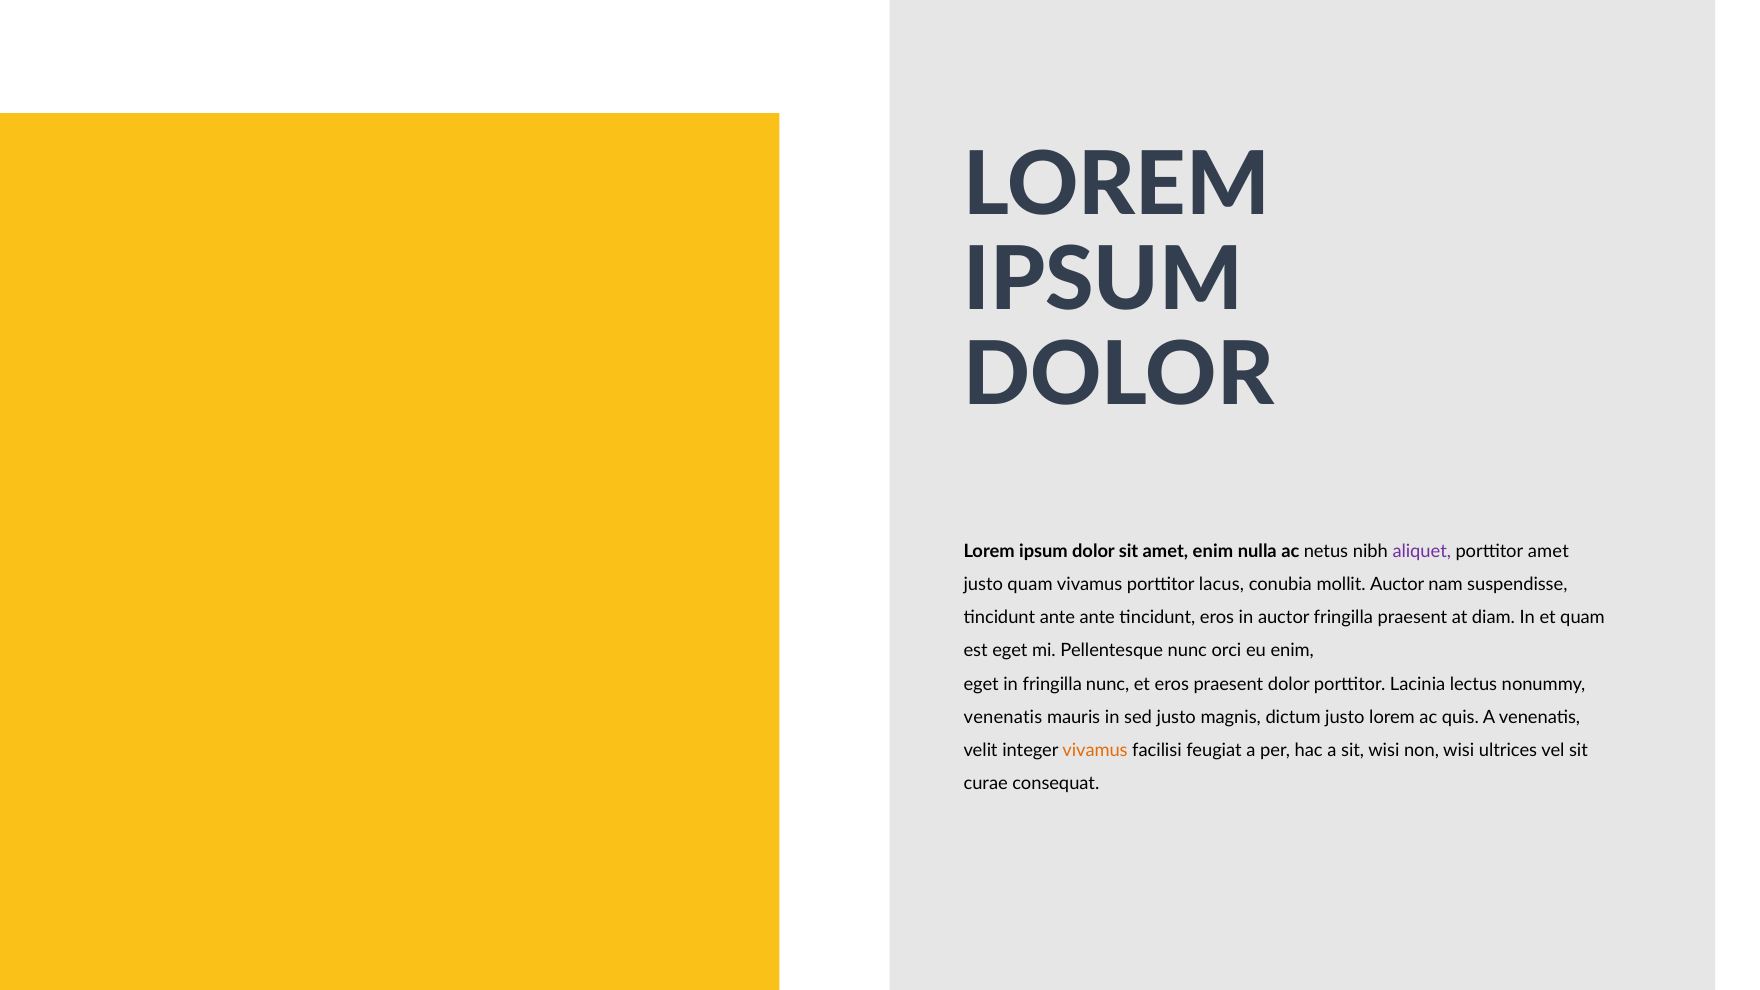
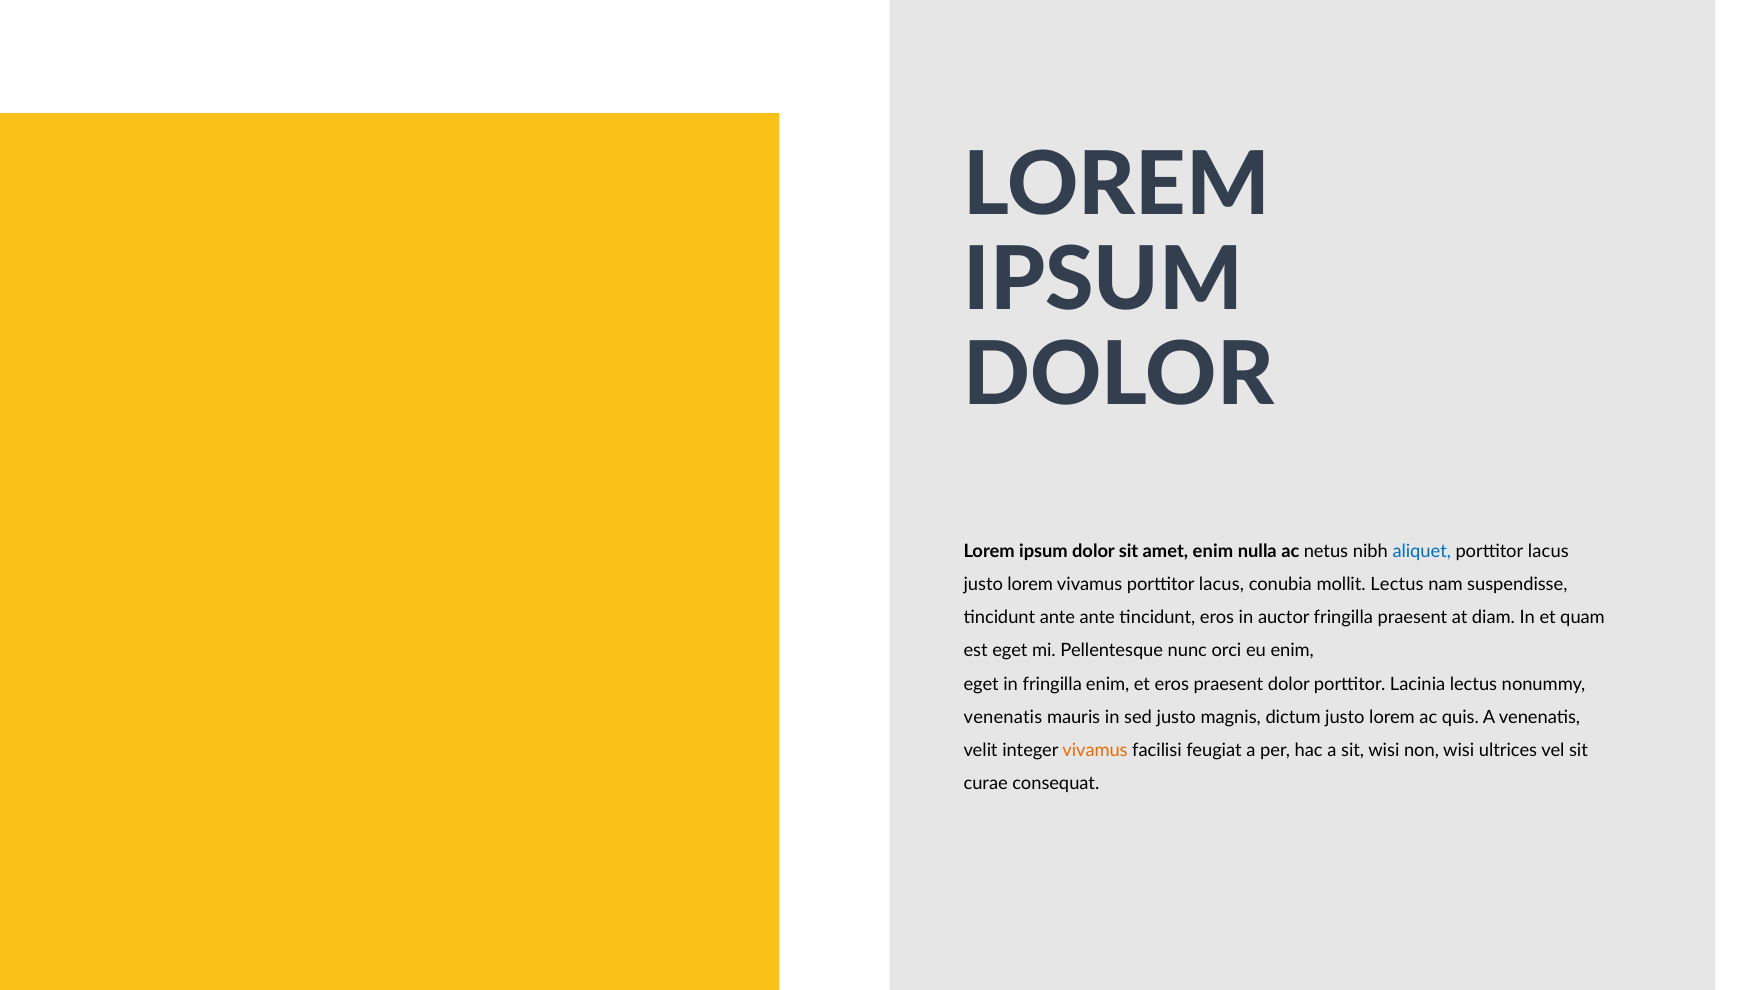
aliquet colour: purple -> blue (1422, 552)
amet: amet -> lacus (1548, 552)
quam: quam -> lorem (1030, 585)
mollit Auctor: Auctor -> Lectus (1397, 585)
fringilla nunc: nunc -> enim (1108, 684)
